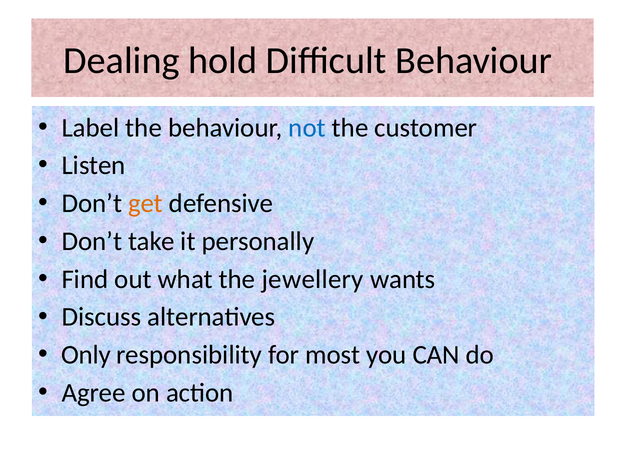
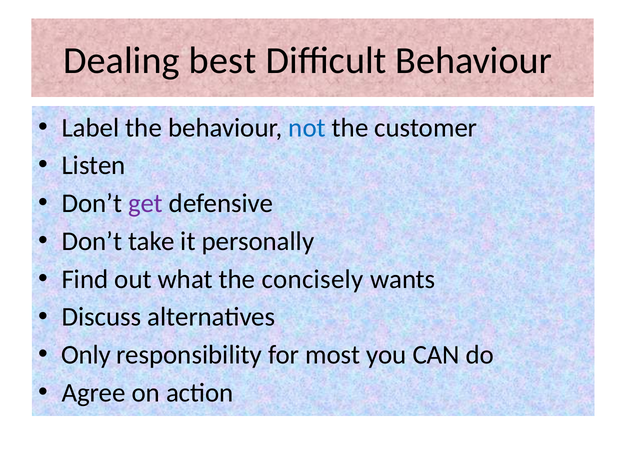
hold: hold -> best (223, 61)
get colour: orange -> purple (146, 203)
jewellery: jewellery -> concisely (313, 279)
